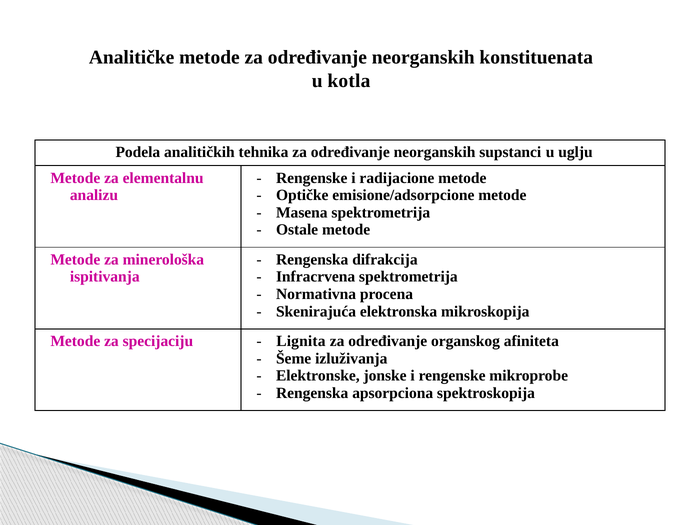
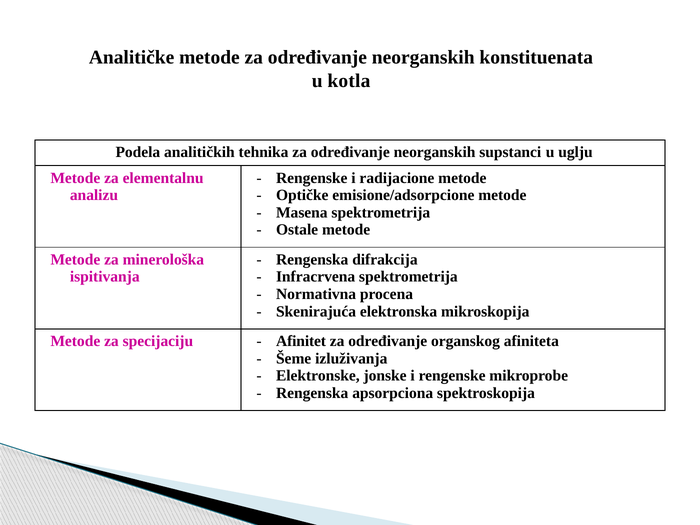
Lignita: Lignita -> Afinitet (301, 341)
